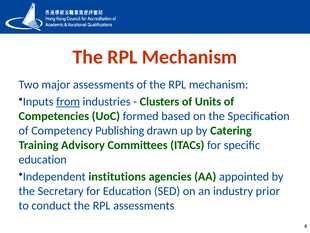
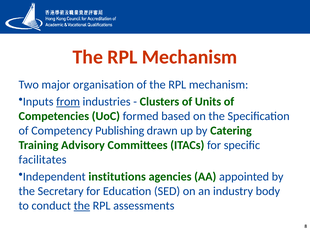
major assessments: assessments -> organisation (103, 85)
education: education -> facilitates (43, 159)
prior: prior -> body (268, 191)
the underline: none -> present (82, 205)
